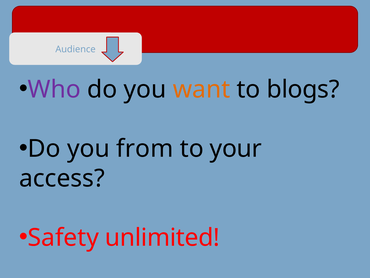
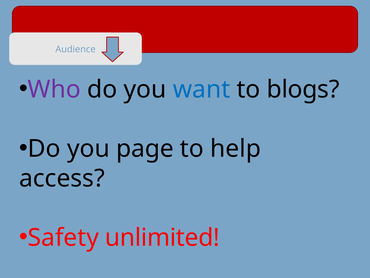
want colour: orange -> blue (201, 89)
from: from -> page (145, 148)
your: your -> help (236, 148)
